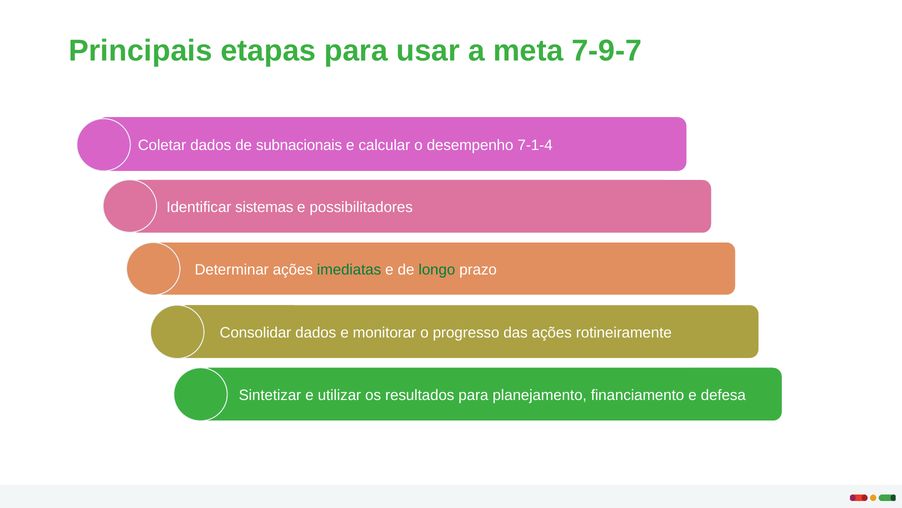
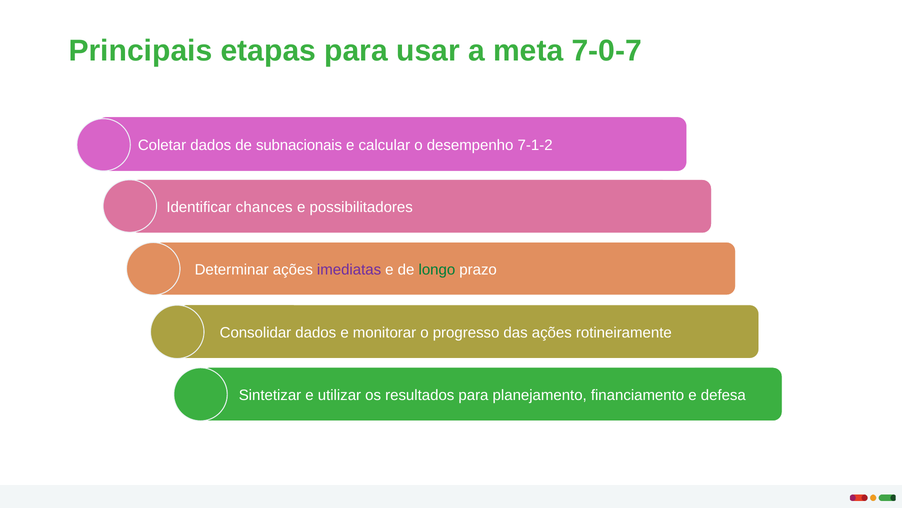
7-9-7: 7-9-7 -> 7-0-7 (607, 51)
7-1-4: 7-1-4 -> 7-1-2 (535, 145)
sistemas: sistemas -> chances (264, 207)
imediatas colour: green -> purple (349, 269)
